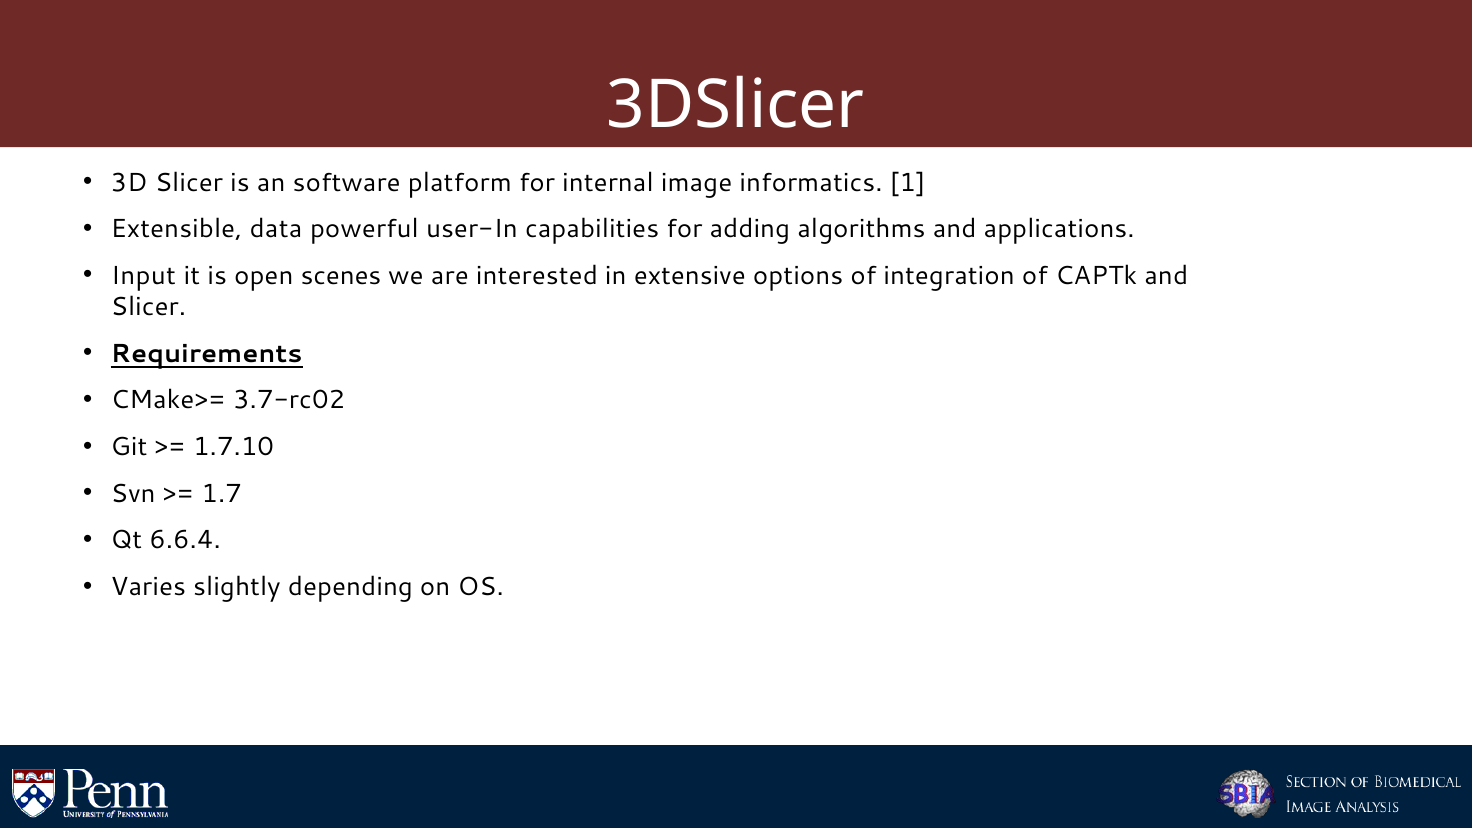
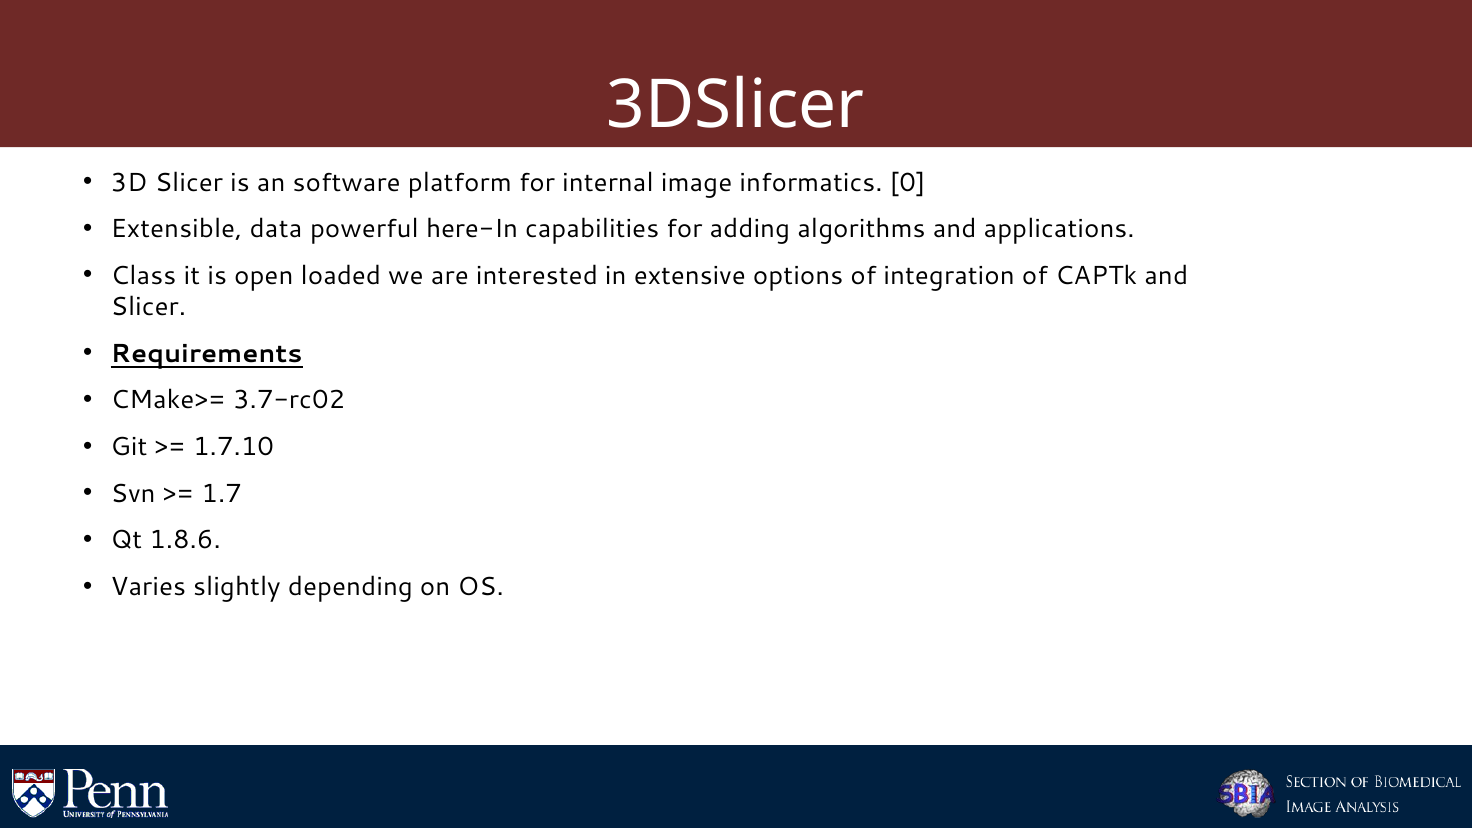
1: 1 -> 0 (908, 182)
user-In: user-In -> here-In (472, 229)
Input: Input -> Class (144, 276)
scenes: scenes -> loaded (341, 276)
6.6.4: 6.6.4 -> 1.8.6 (185, 540)
